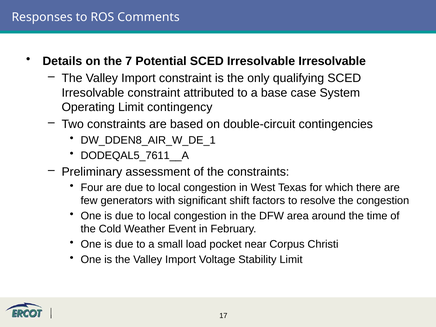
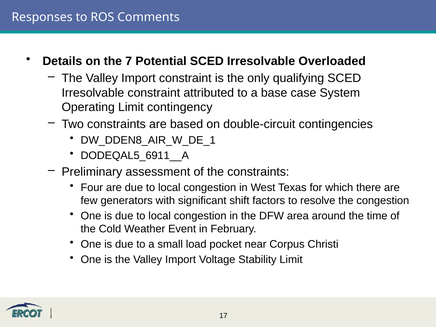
Irresolvable Irresolvable: Irresolvable -> Overloaded (332, 61)
DODEQAL5_7611__A: DODEQAL5_7611__A -> DODEQAL5_6911__A (135, 155)
